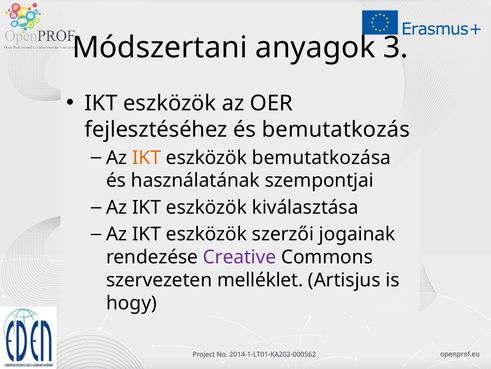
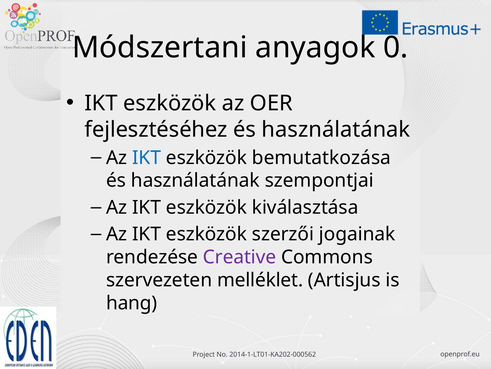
3: 3 -> 0 (396, 48)
fejlesztéséhez és bemutatkozás: bemutatkozás -> használatának (336, 129)
IKT colour: orange -> blue (147, 157)
hogy: hogy -> hang (132, 303)
